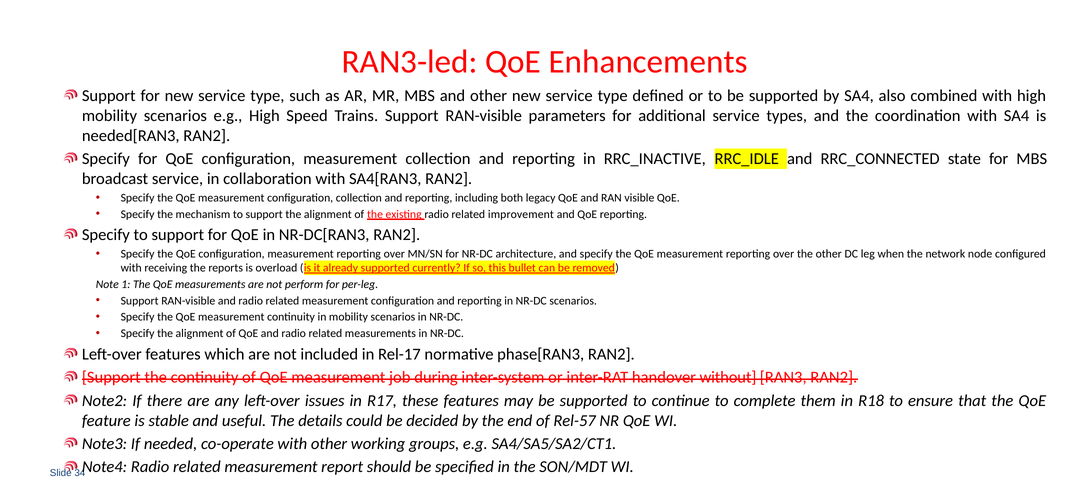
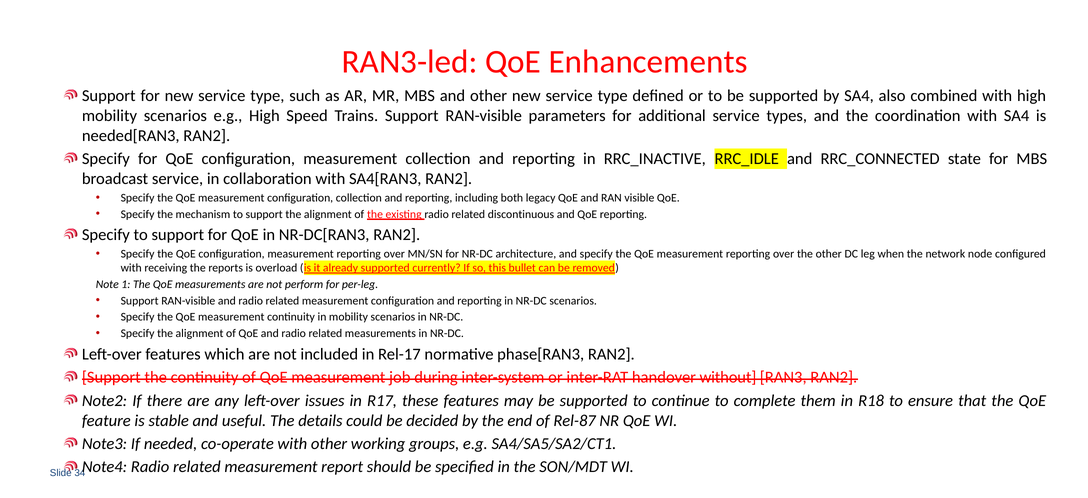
improvement: improvement -> discontinuous (521, 214)
Rel-57: Rel-57 -> Rel-87 (575, 420)
